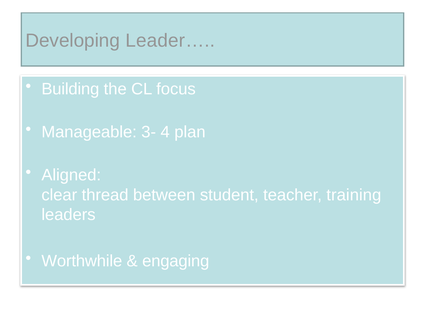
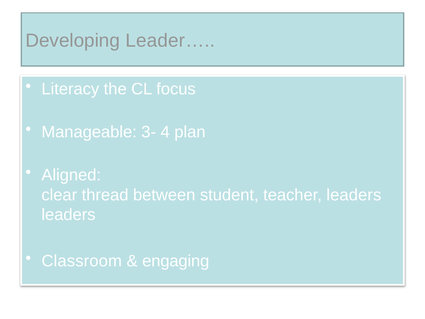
Building: Building -> Literacy (70, 89)
teacher training: training -> leaders (354, 195)
Worthwhile: Worthwhile -> Classroom (82, 261)
